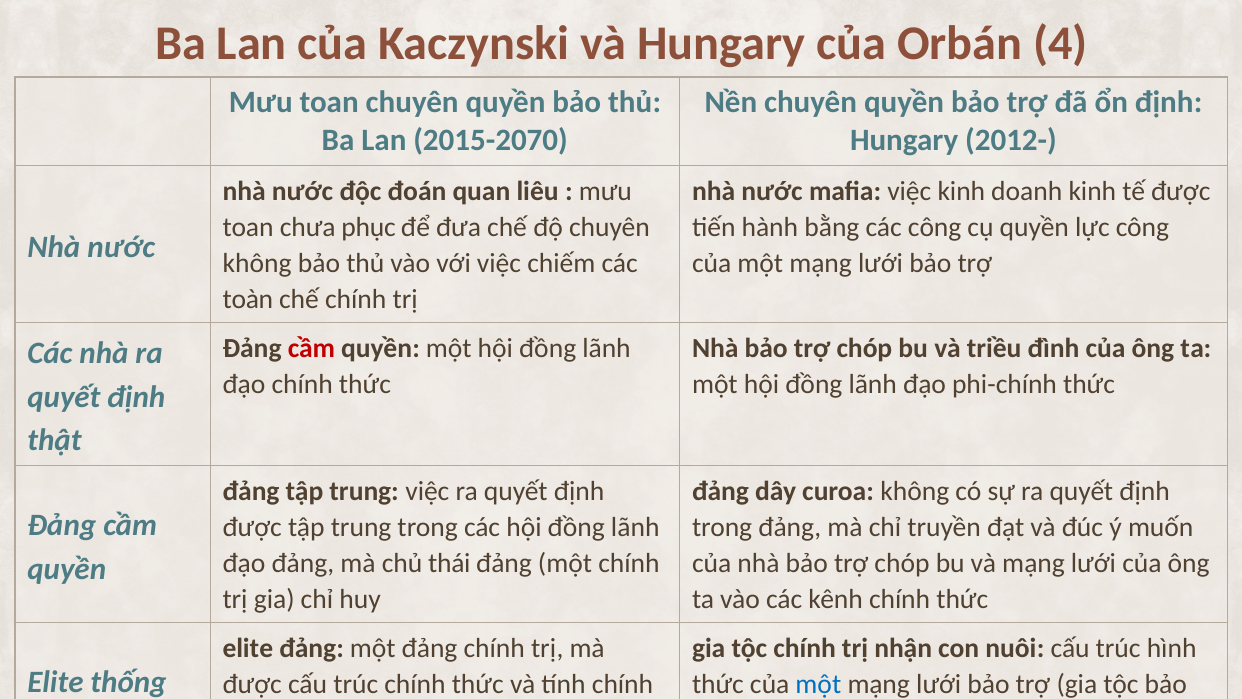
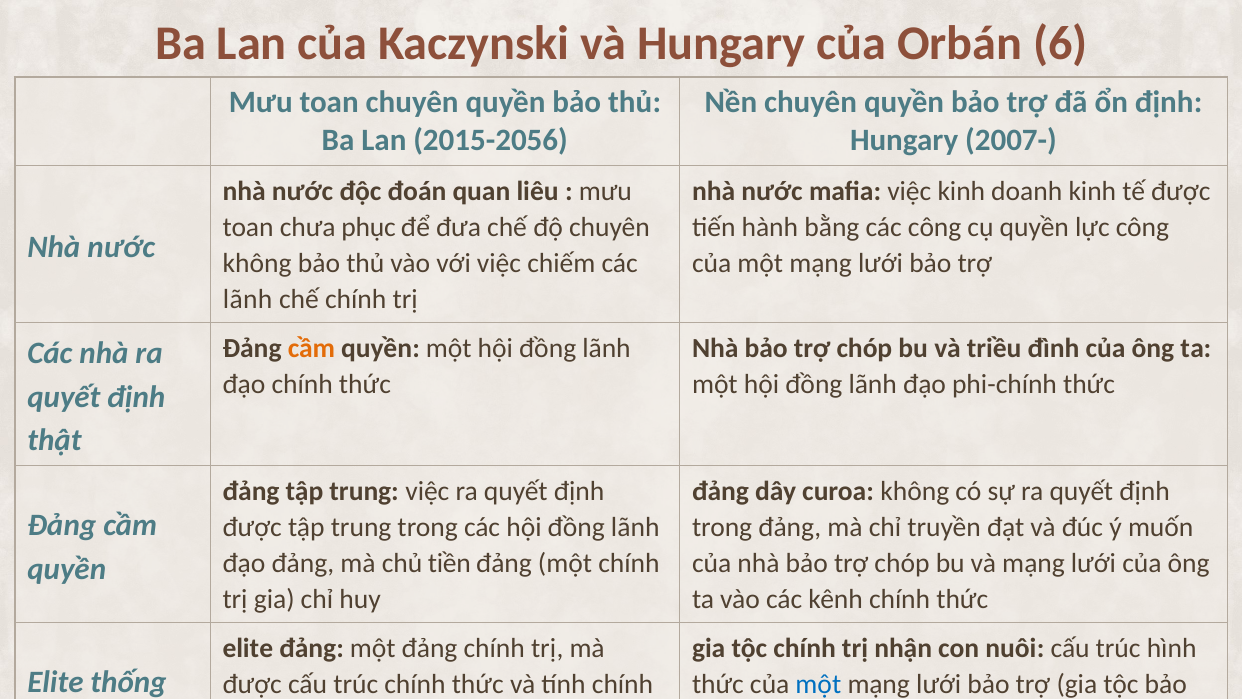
4: 4 -> 6 (1061, 44)
2015-2070: 2015-2070 -> 2015-2056 (491, 140)
2012-: 2012- -> 2007- (1011, 140)
toàn: toàn -> lãnh (248, 299)
cầm colour: red -> orange (311, 348)
thái: thái -> tiền (449, 563)
